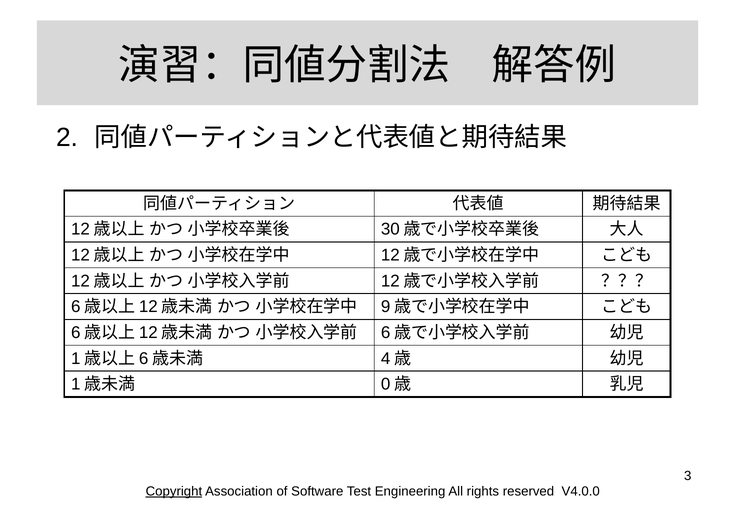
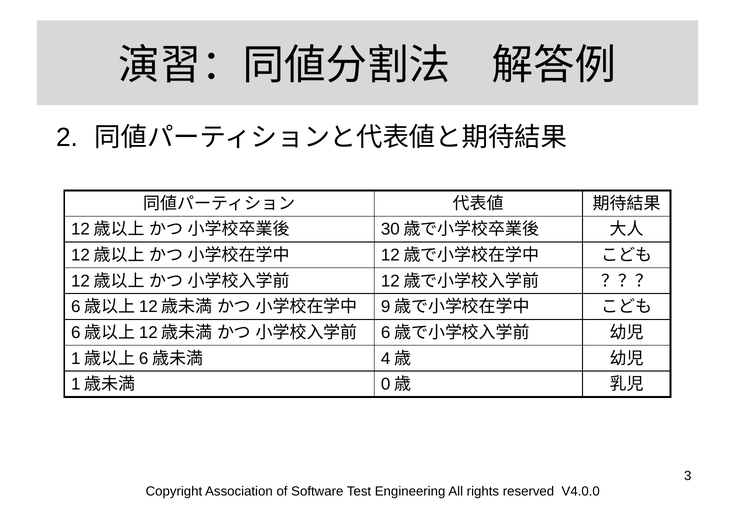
Copyright underline: present -> none (174, 491)
